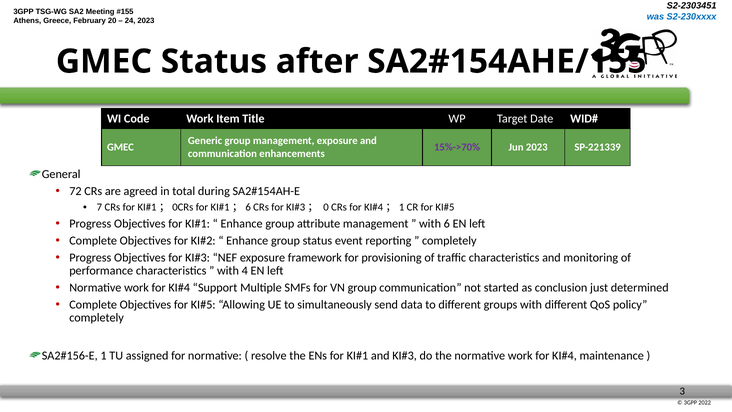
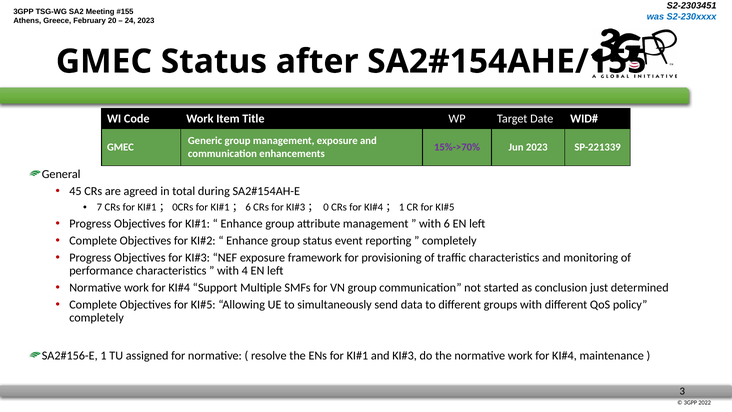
72: 72 -> 45 (75, 191)
